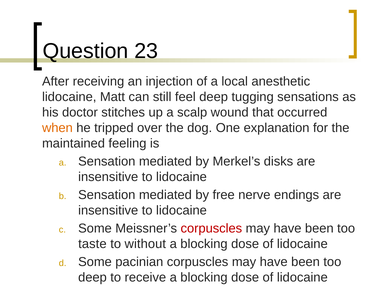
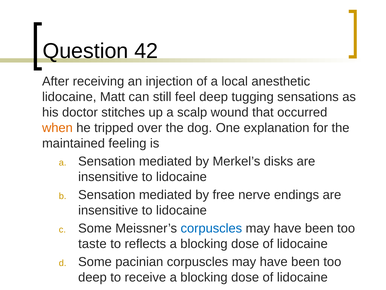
23: 23 -> 42 (146, 51)
corpuscles colour: red -> blue (211, 228)
without: without -> reflects (145, 243)
